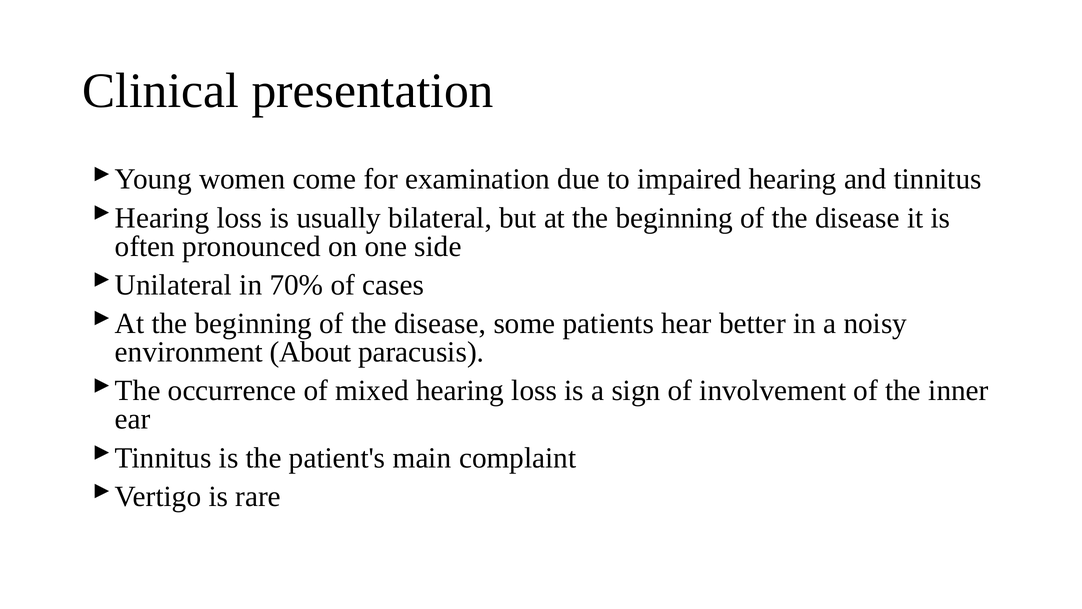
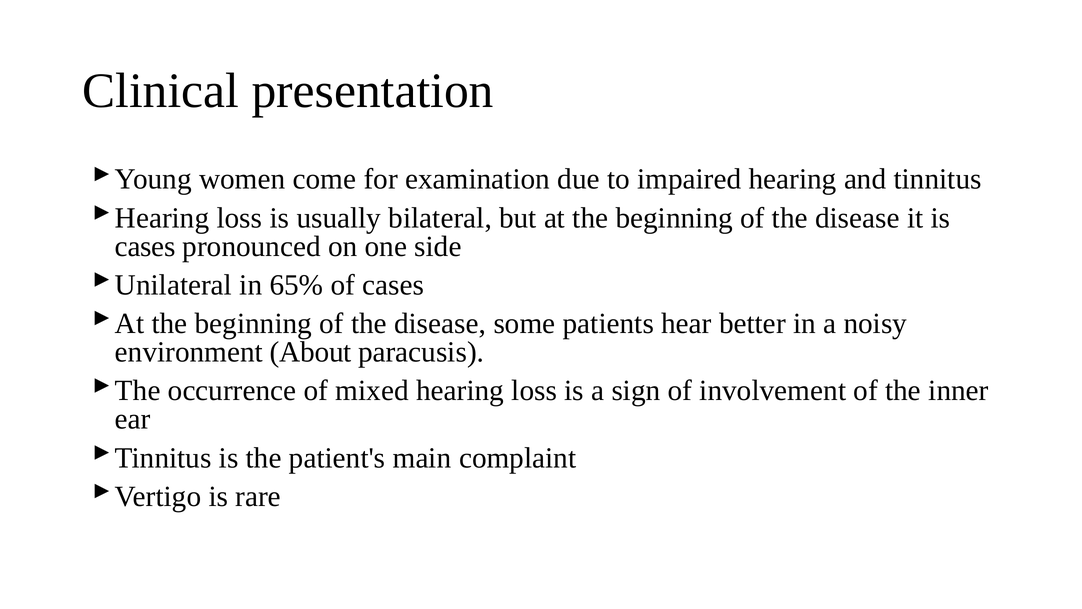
often: often -> cases (145, 246)
70%: 70% -> 65% (296, 285)
